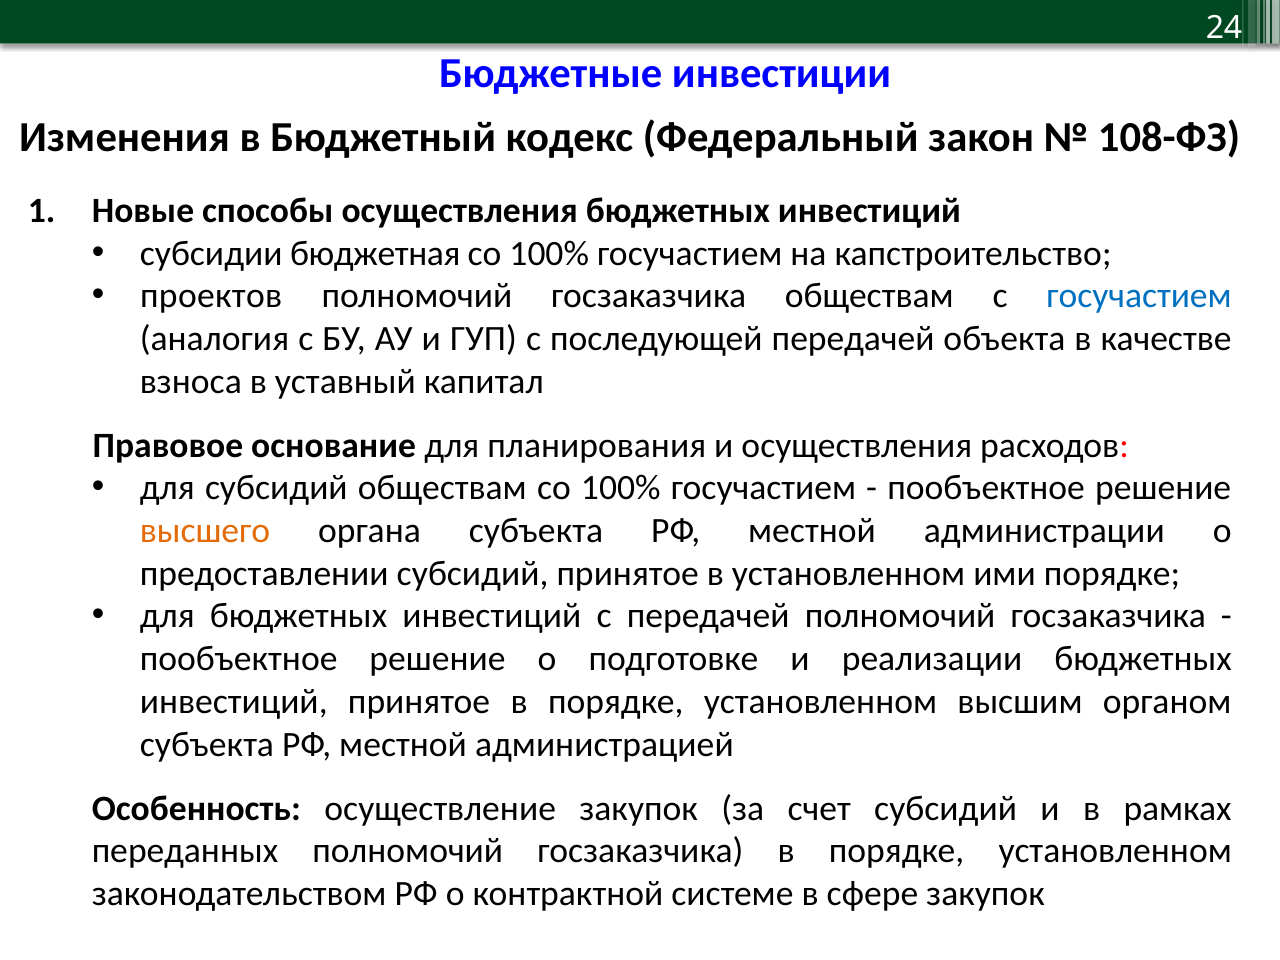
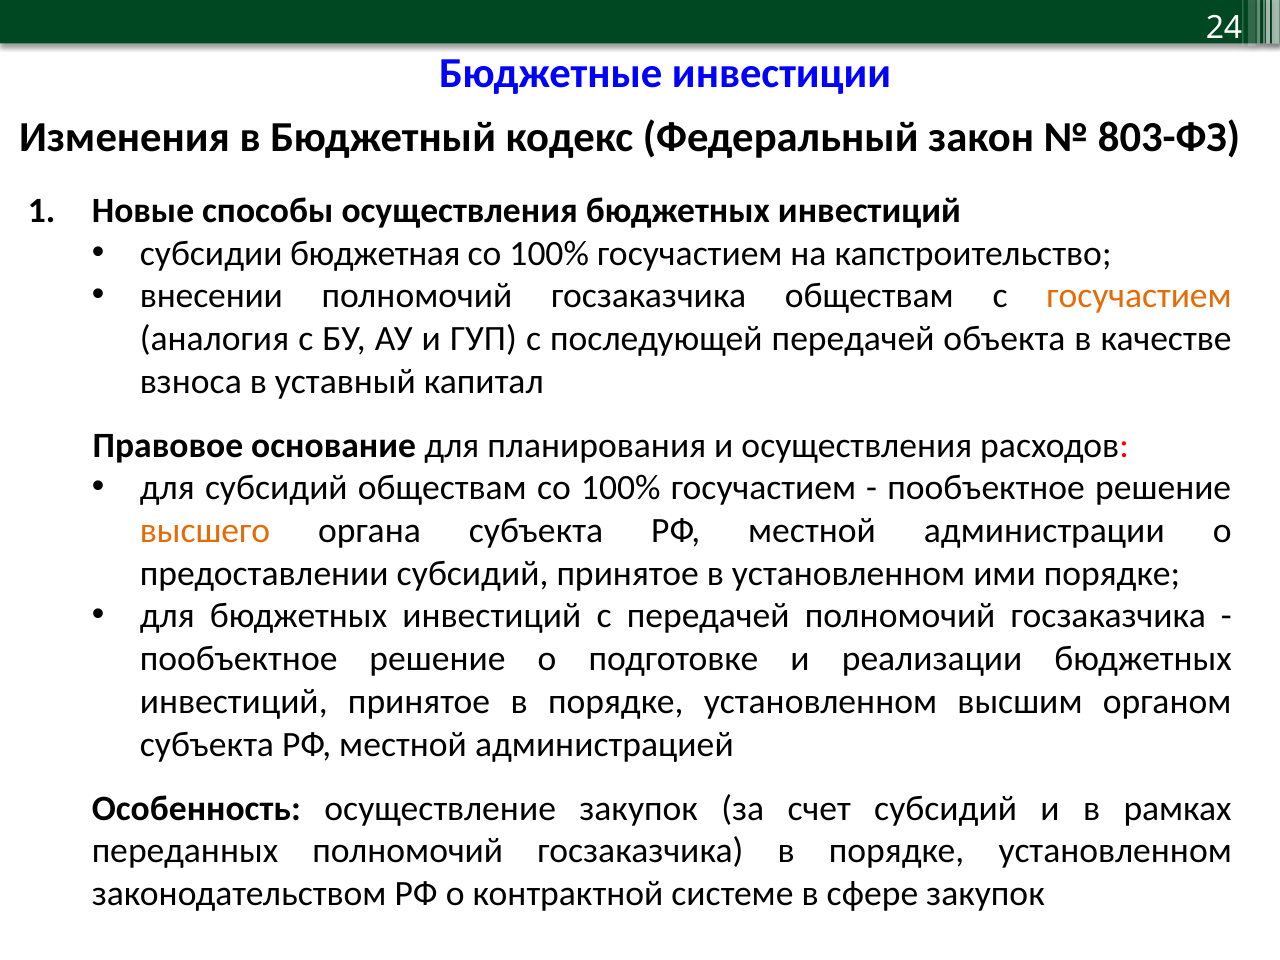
108-ФЗ: 108-ФЗ -> 803-ФЗ (1169, 138)
проектов: проектов -> внесении (211, 296)
госучастием colour: blue -> orange (1139, 296)
